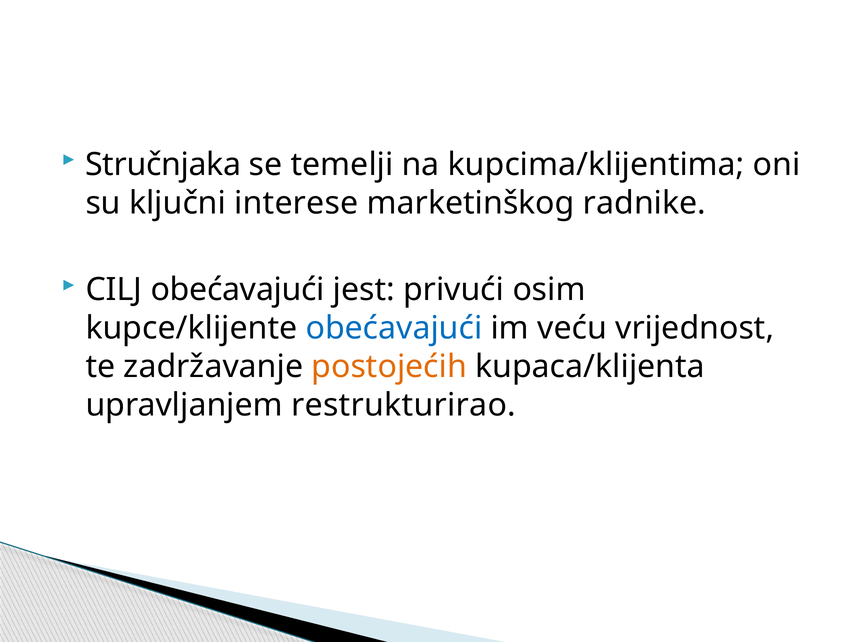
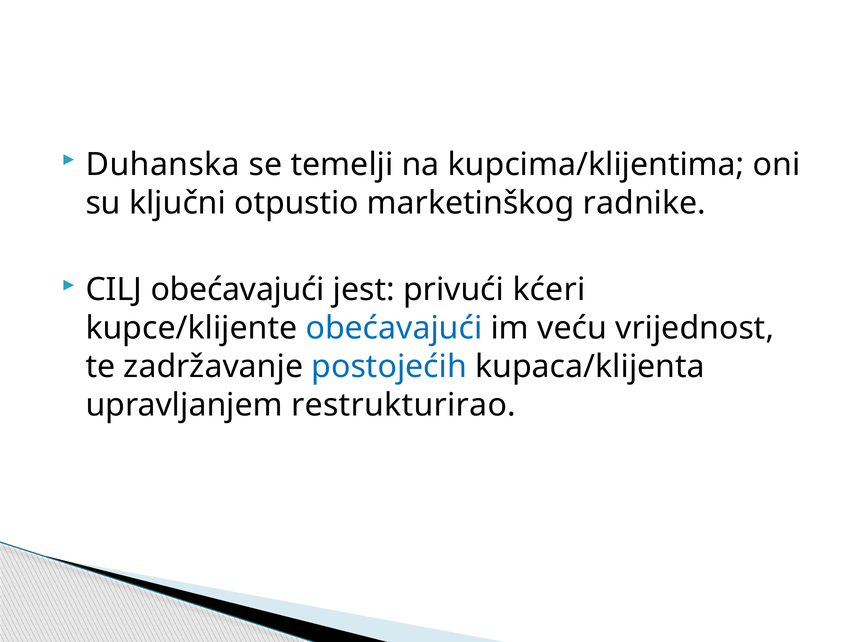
Stručnjaka: Stručnjaka -> Duhanska (163, 164)
interese: interese -> otpustio (297, 203)
osim: osim -> kćeri (549, 290)
postojećih colour: orange -> blue (389, 367)
